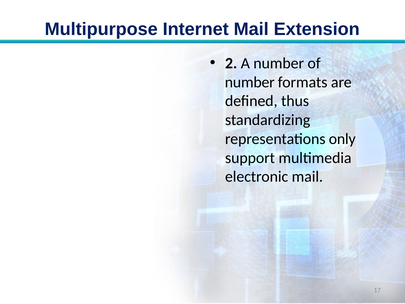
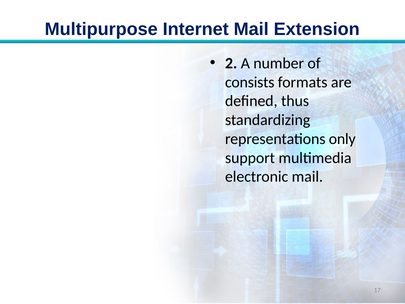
number: number -> consists (250, 82)
